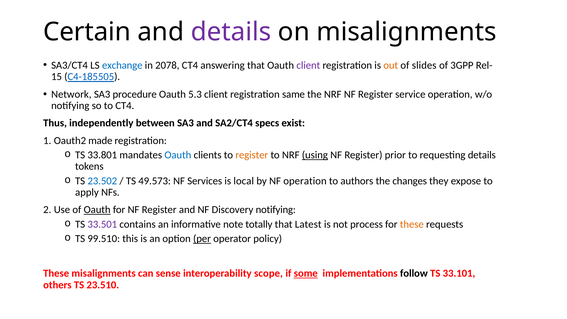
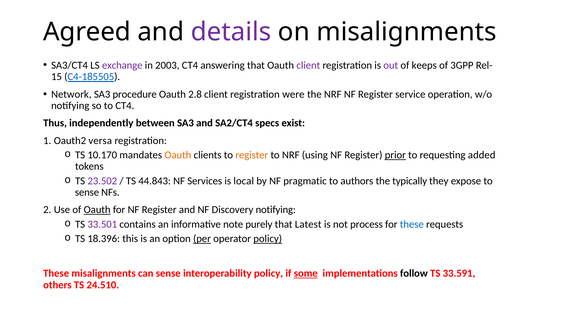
Certain: Certain -> Agreed (87, 32)
exchange colour: blue -> purple (122, 65)
2078: 2078 -> 2003 (167, 65)
out colour: orange -> purple (391, 65)
slides: slides -> keeps (424, 65)
5.3: 5.3 -> 2.8 (195, 94)
same: same -> were (293, 94)
made: made -> versa (100, 141)
33.801: 33.801 -> 10.170 (102, 155)
Oauth colour: blue -> orange (178, 155)
using underline: present -> none (315, 155)
prior underline: none -> present (395, 155)
requesting details: details -> added (482, 155)
23.502 colour: blue -> purple (102, 181)
49.573: 49.573 -> 44.843 (155, 181)
NF operation: operation -> pragmatic (305, 181)
changes: changes -> typically (410, 181)
apply: apply -> sense (87, 192)
totally: totally -> purely (259, 224)
these colour: orange -> blue (412, 224)
99.510: 99.510 -> 18.396 (104, 239)
policy underline: none -> present (268, 239)
interoperability scope: scope -> policy (269, 273)
33.101: 33.101 -> 33.591 (459, 273)
23.510: 23.510 -> 24.510 (103, 285)
